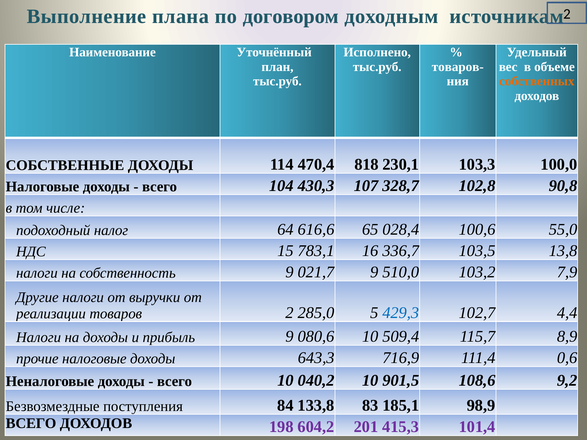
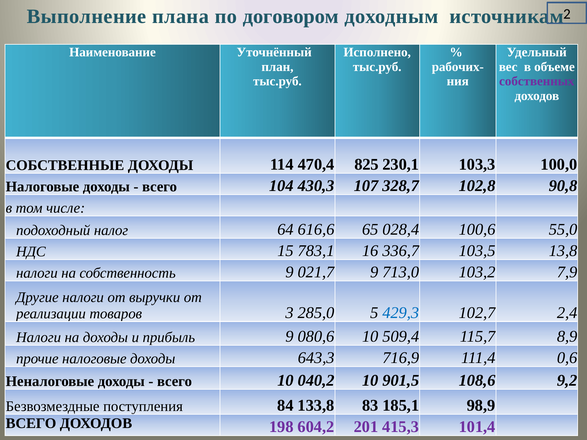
товаров-: товаров- -> рабочих- (458, 67)
собственных colour: orange -> purple (537, 81)
818: 818 -> 825 (367, 165)
510,0: 510,0 -> 713,0 (401, 272)
товаров 2: 2 -> 3 (289, 313)
4,4: 4,4 -> 2,4 (567, 313)
